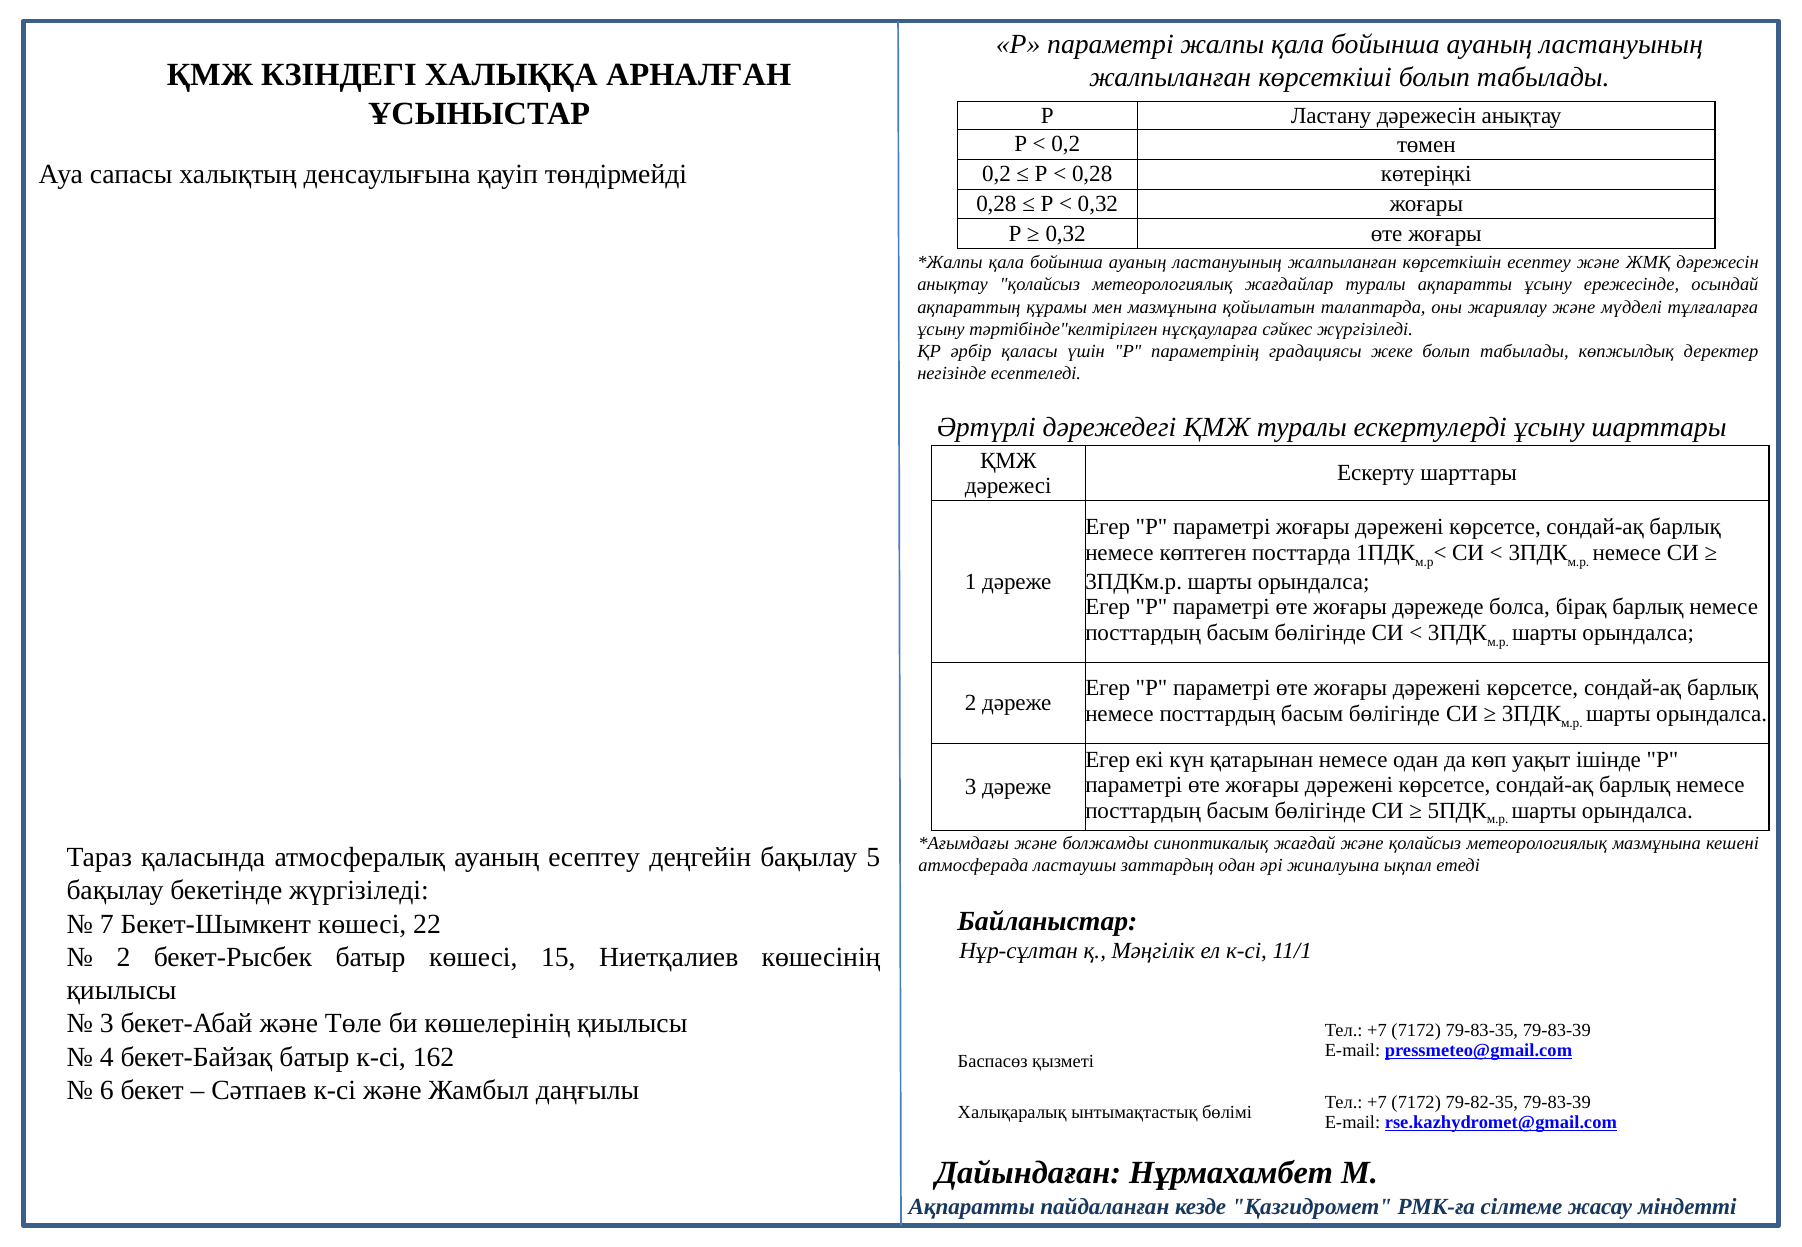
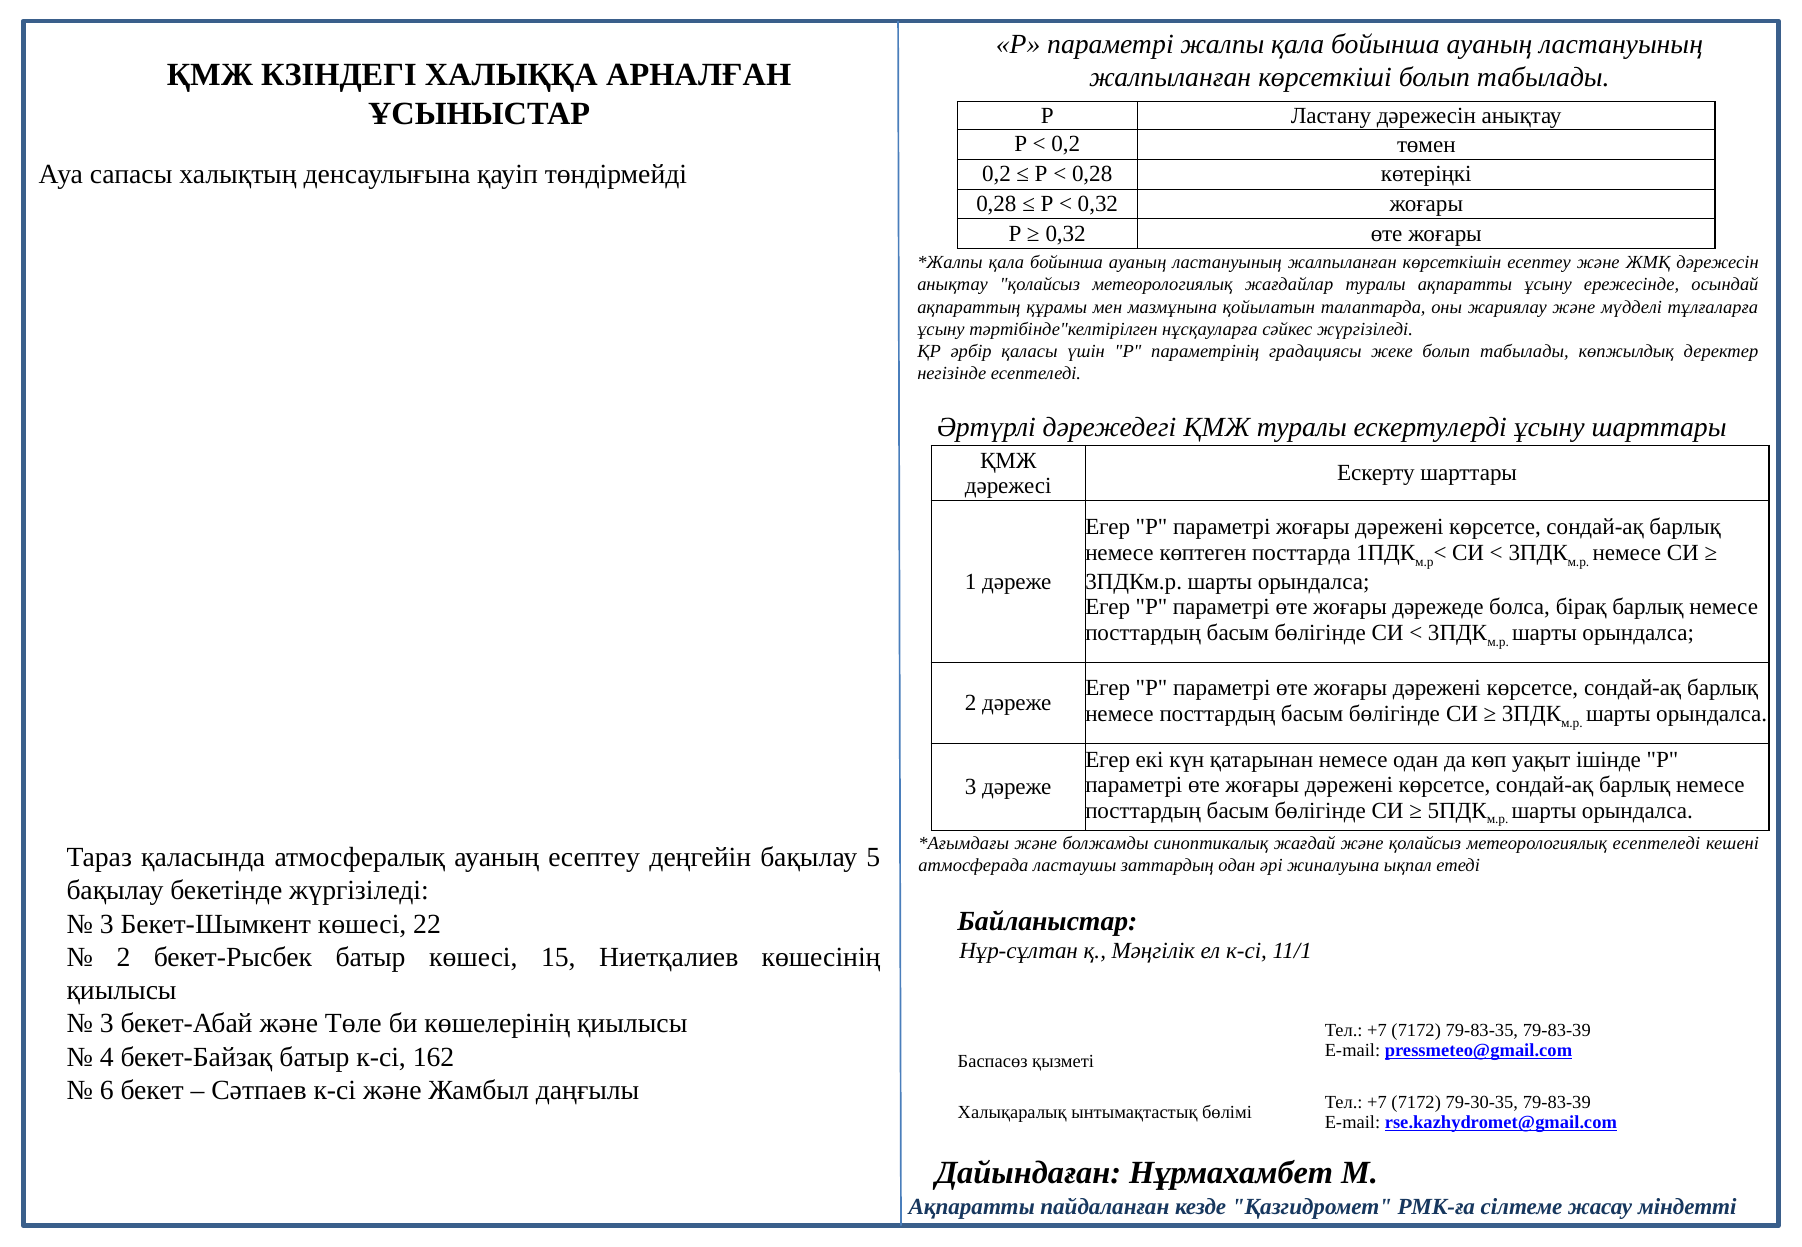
метеорологиялық мазмұнына: мазмұнына -> есептеледі (1656, 844)
7: 7 -> 3 (107, 924)
79-82-35: 79-82-35 -> 79-30-35 (1482, 1103)
